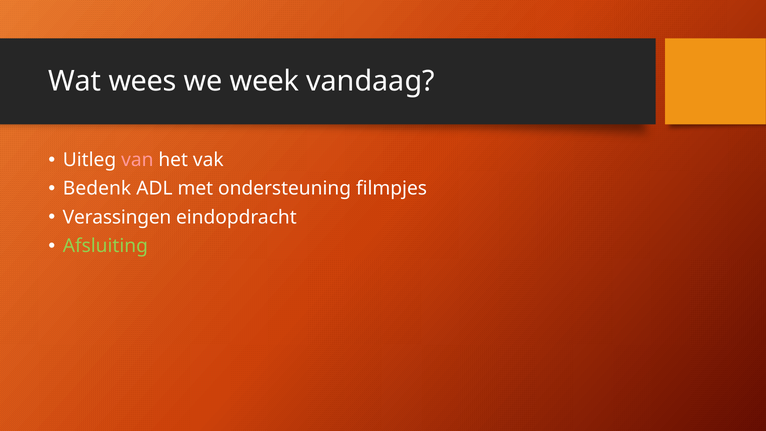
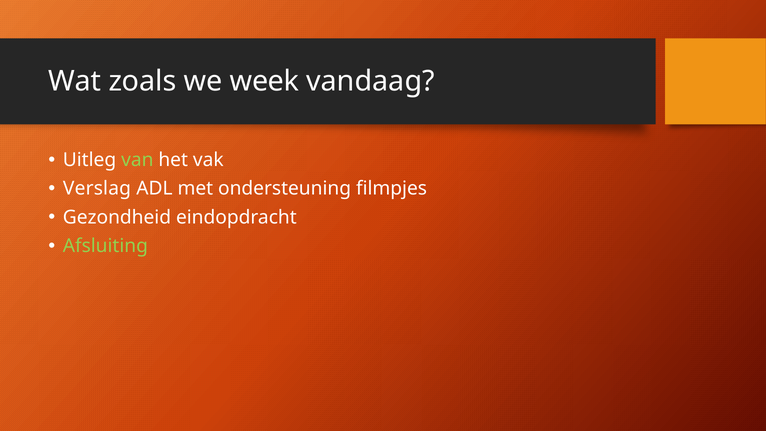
wees: wees -> zoals (142, 81)
van colour: pink -> light green (137, 160)
Bedenk: Bedenk -> Verslag (97, 189)
Verassingen: Verassingen -> Gezondheid (117, 217)
